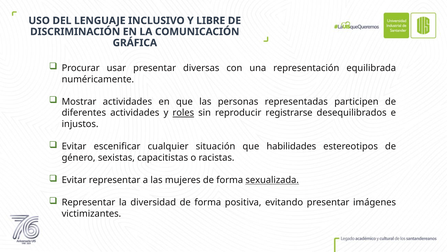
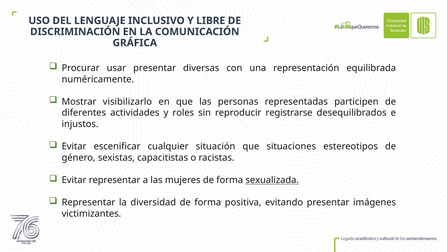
Mostrar actividades: actividades -> visibilizarlo (127, 101)
roles underline: present -> none (183, 113)
habilidades: habilidades -> situaciones (291, 146)
